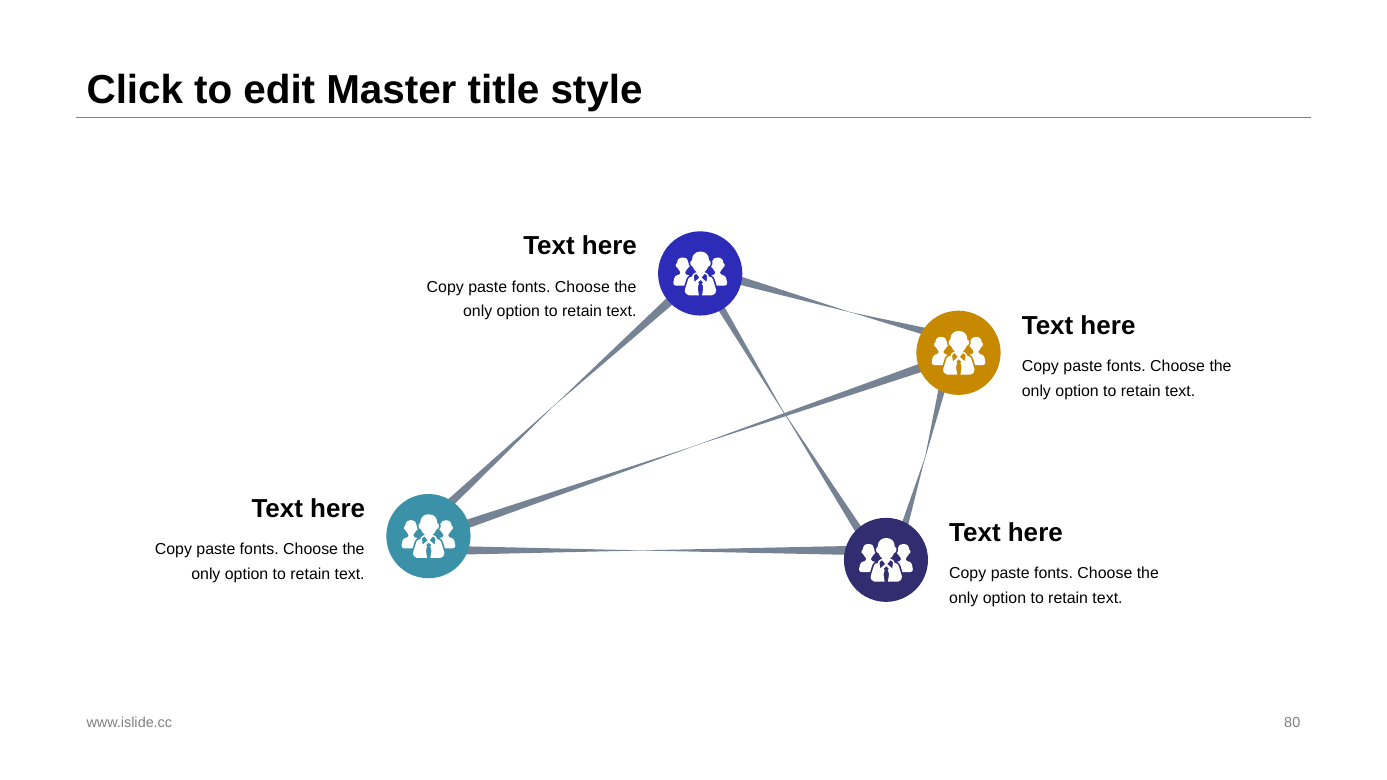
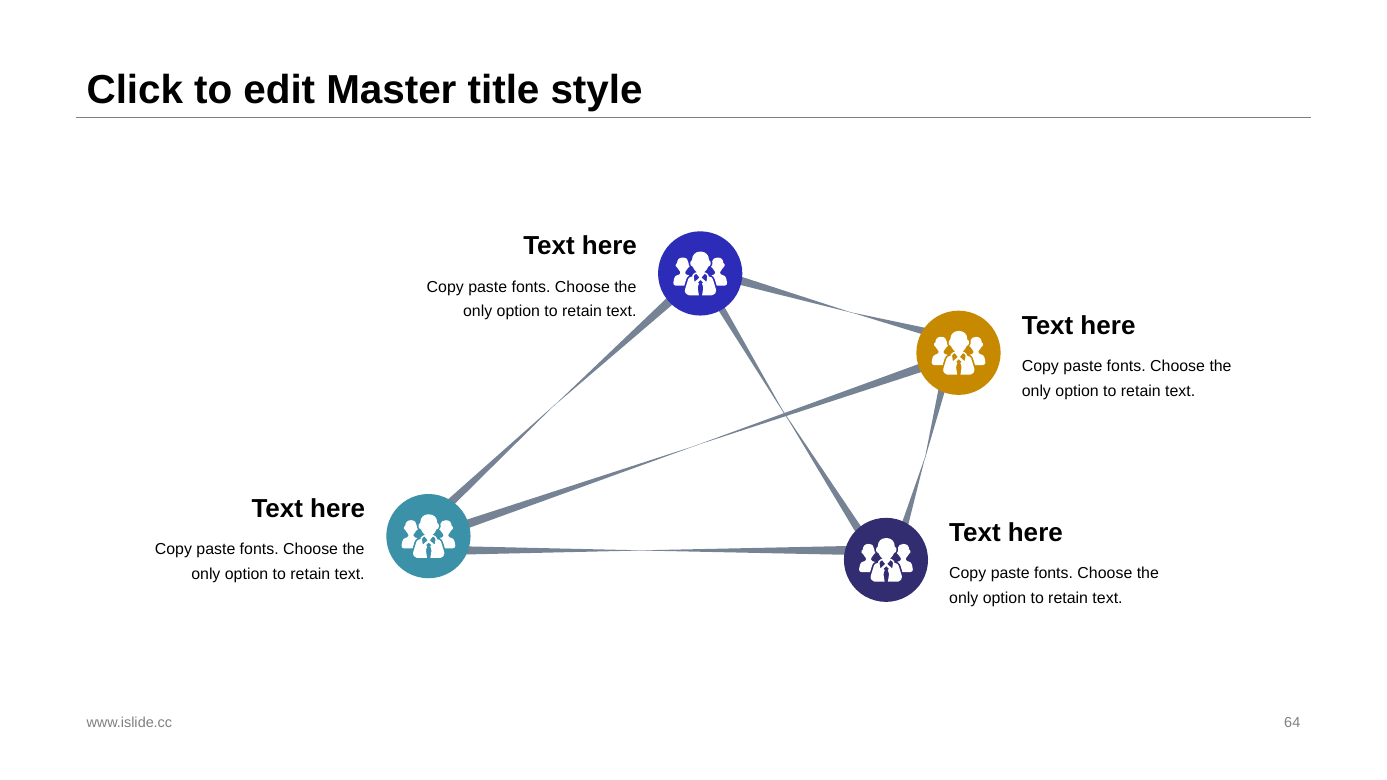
80: 80 -> 64 (1292, 723)
